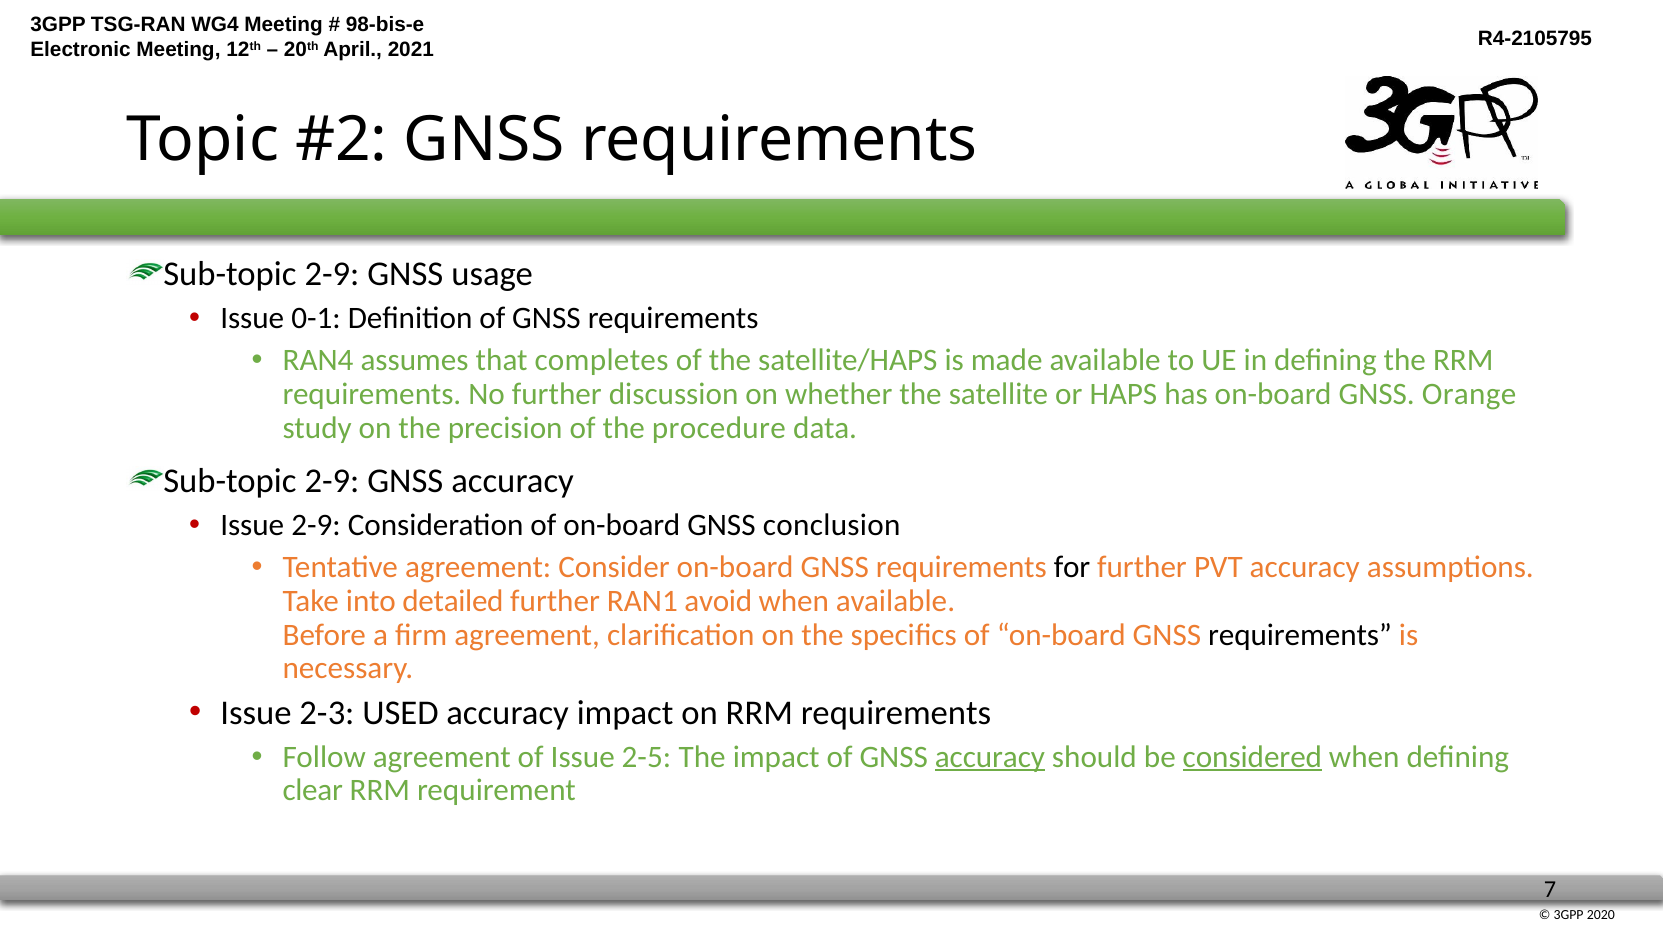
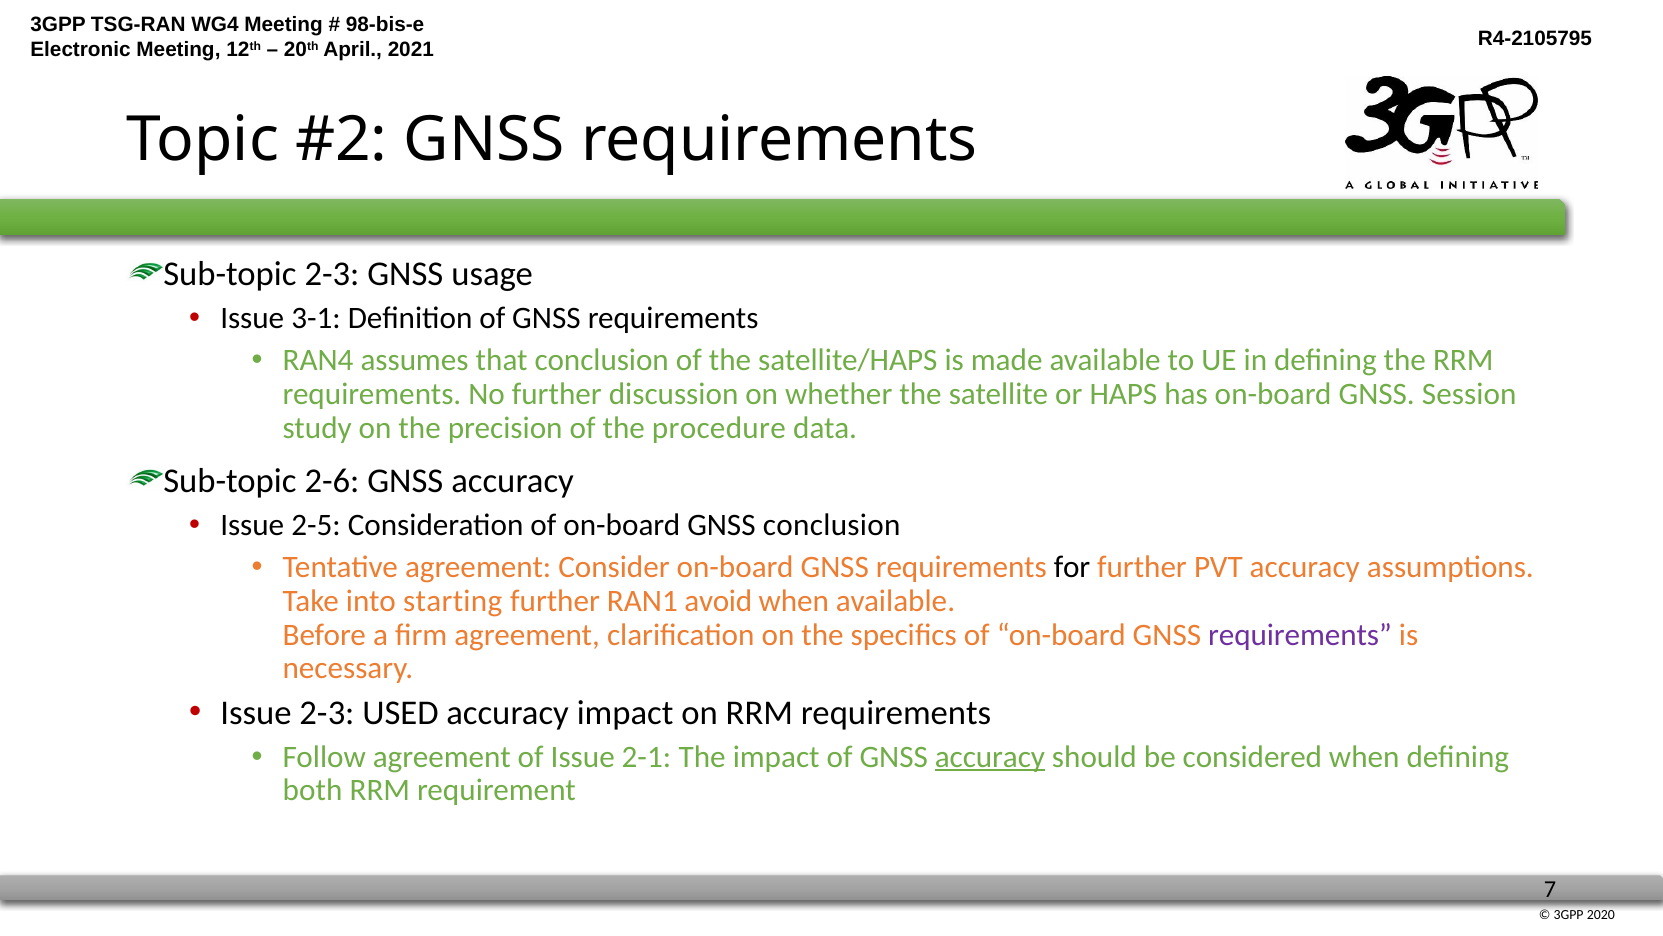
2-9: 2-9 -> 2-3 (332, 274)
0-1: 0-1 -> 3-1 (316, 318)
that completes: completes -> conclusion (602, 360)
Orange: Orange -> Session (1469, 394)
2-9: 2-9 -> 2-6 (332, 481)
Issue 2-9: 2-9 -> 2-5 (316, 525)
detailed: detailed -> starting (453, 601)
requirements colour: black -> purple (1300, 634)
2-5: 2-5 -> 2-1 (646, 757)
considered underline: present -> none (1252, 757)
clear: clear -> both (313, 790)
